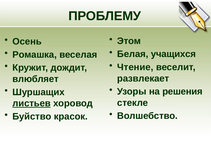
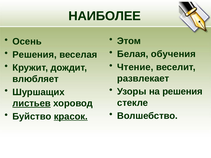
ПРОБЛЕМУ: ПРОБЛЕМУ -> НАИБОЛЕЕ (105, 16)
учащихся: учащихся -> обучения (173, 54)
Ромашка: Ромашка -> Решения (35, 55)
красок underline: none -> present (71, 117)
